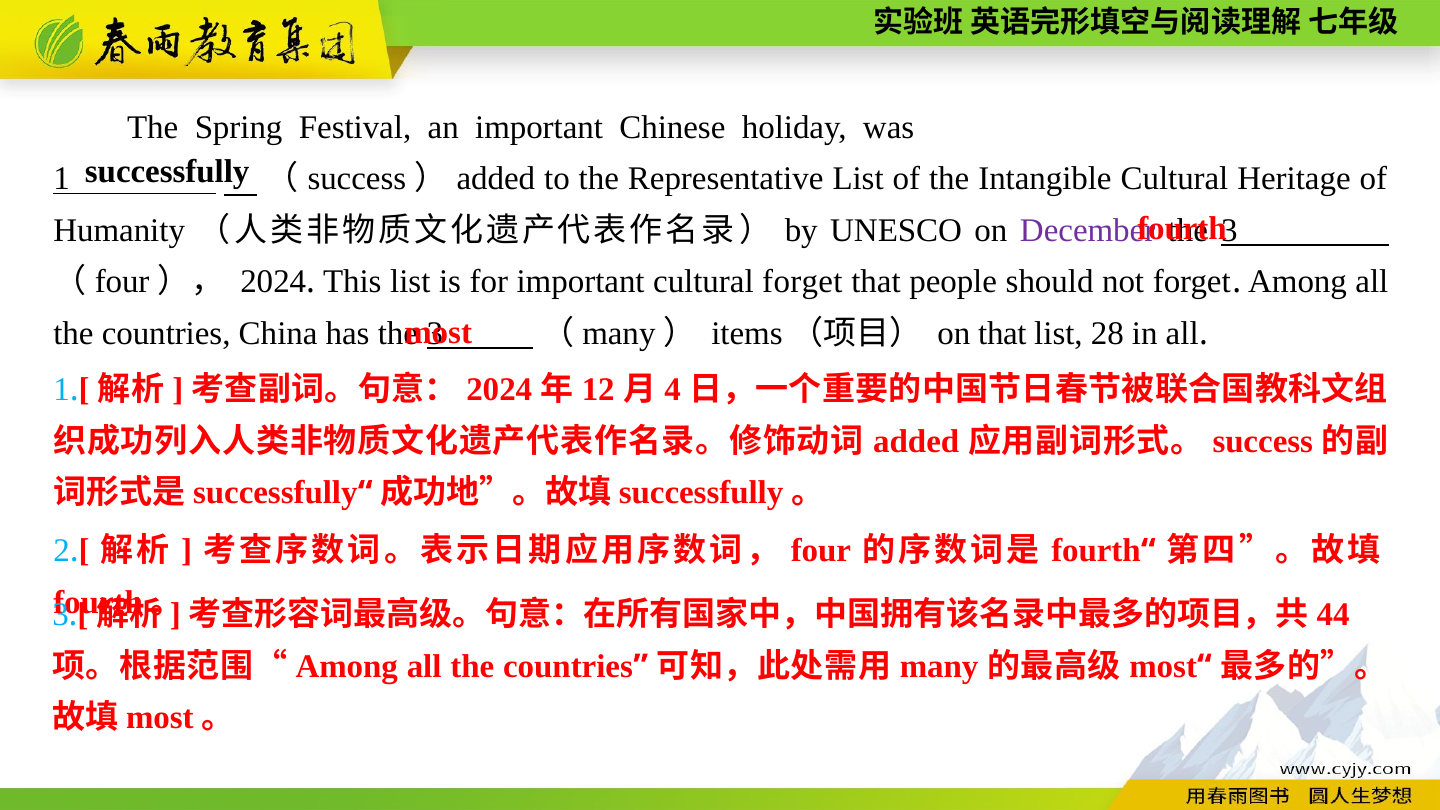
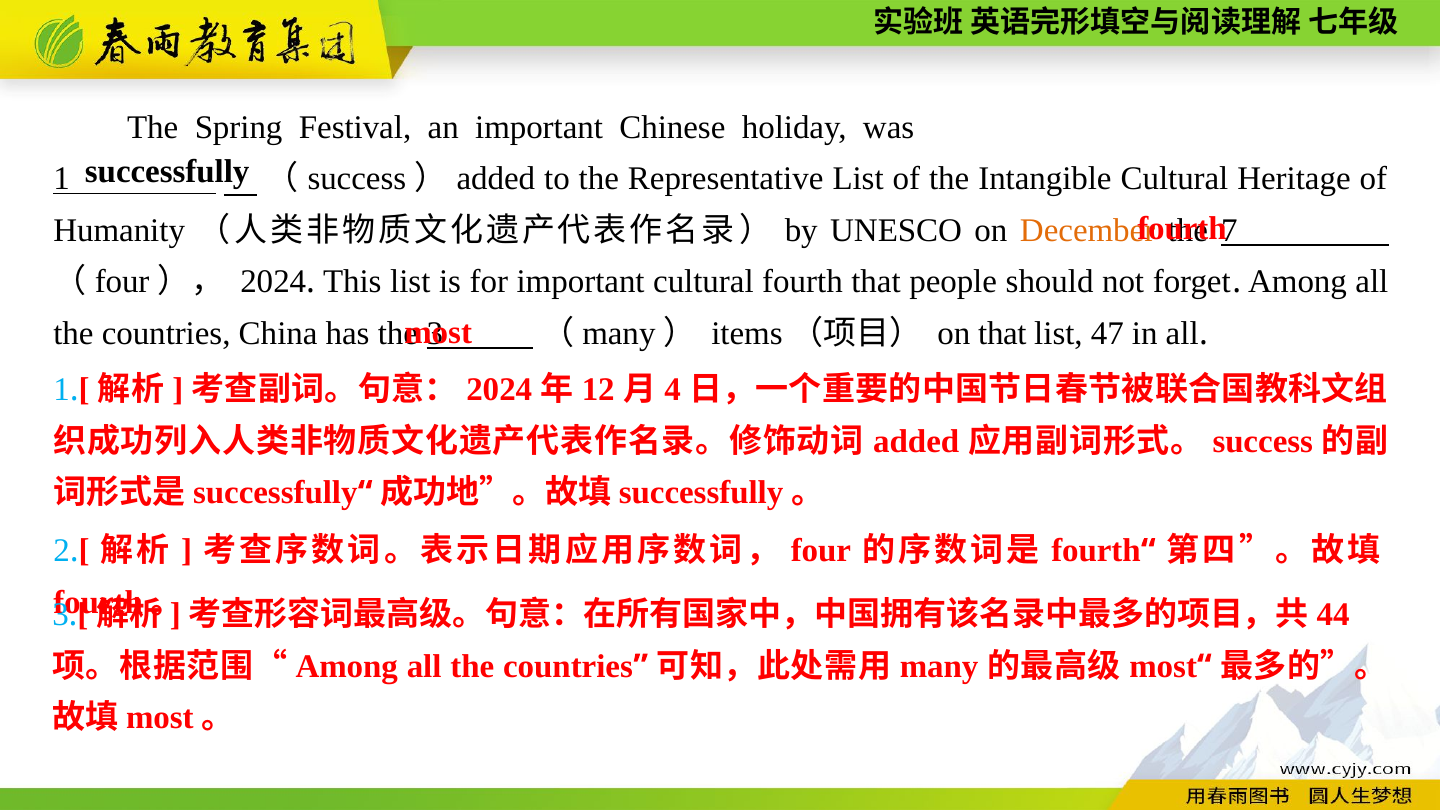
December colour: purple -> orange (1088, 230)
3: 3 -> 7 (1229, 230)
cultural forget: forget -> fourth (803, 282)
28: 28 -> 47 (1107, 333)
